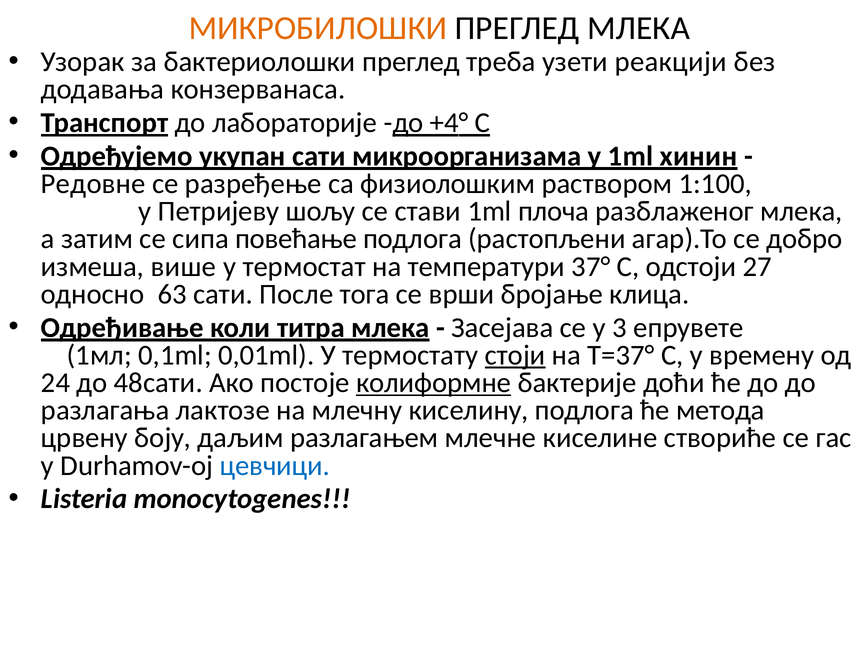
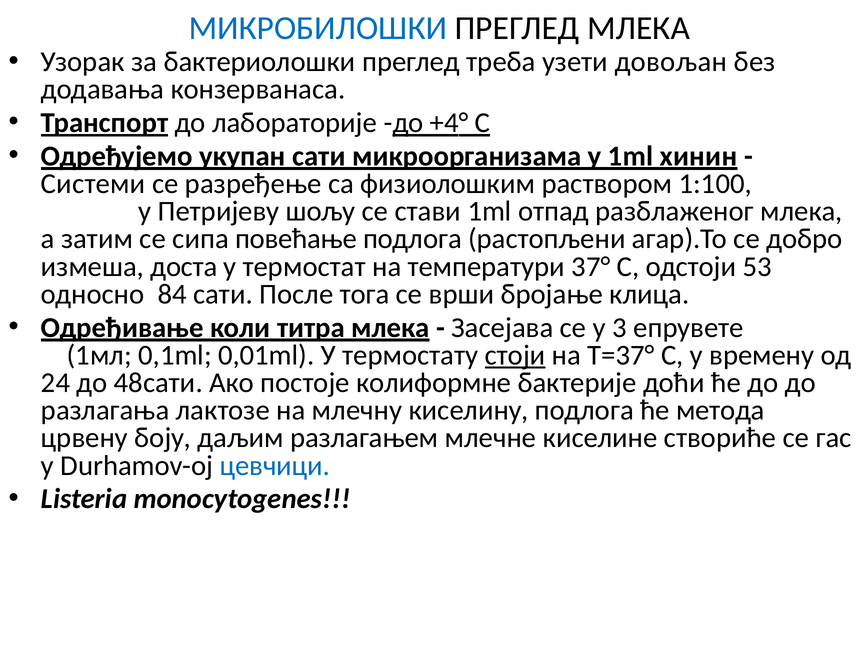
МИКРОБИЛОШКИ colour: orange -> blue (318, 28)
реакцији: реакцији -> довољан (671, 62)
Редовне: Редовне -> Системи (93, 184)
плоча: плоча -> отпад (553, 211)
више: више -> доста (184, 266)
27: 27 -> 53 (757, 266)
63: 63 -> 84 (172, 294)
колиформне underline: present -> none (434, 382)
